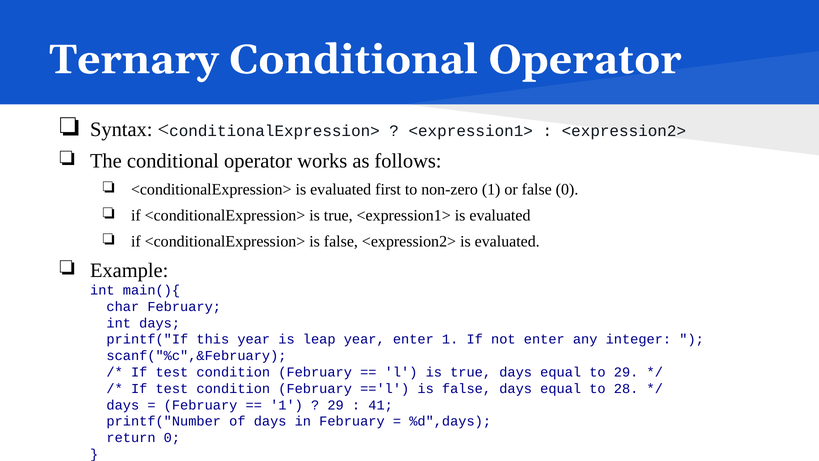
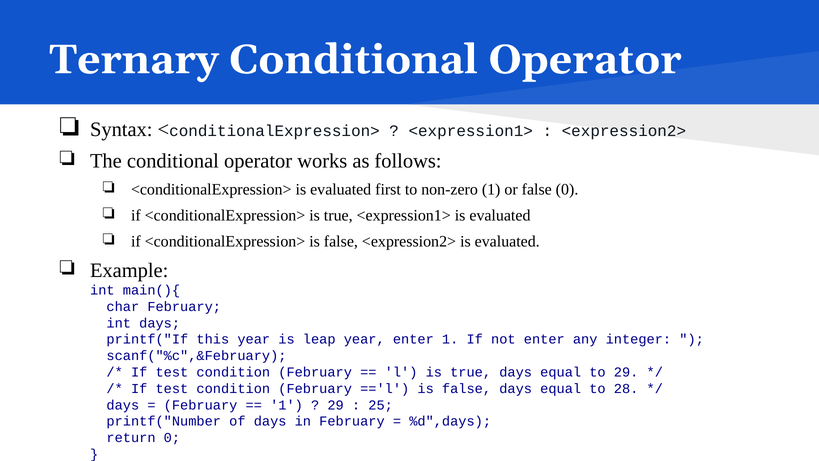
41: 41 -> 25 (381, 405)
